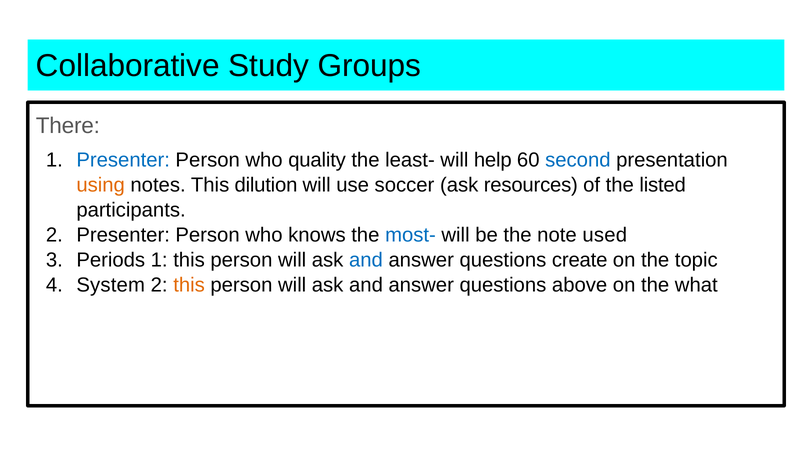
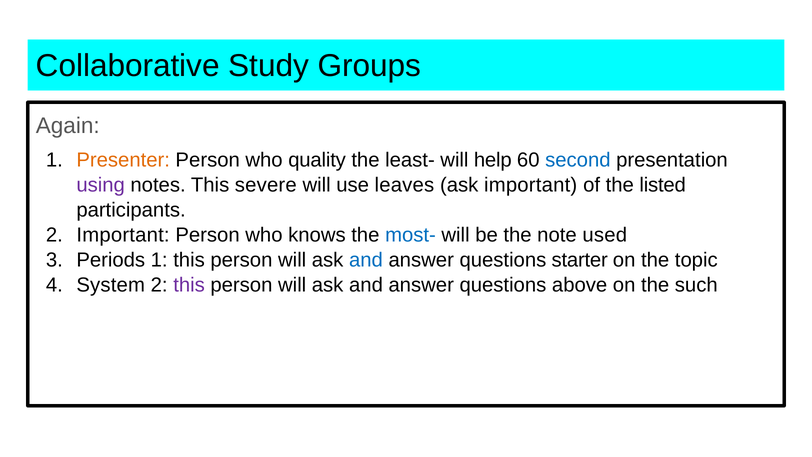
There: There -> Again (68, 126)
Presenter colour: blue -> orange (123, 160)
using colour: orange -> purple (101, 185)
dilution: dilution -> severe (266, 185)
soccer: soccer -> leaves (404, 185)
ask resources: resources -> important (531, 185)
2 Presenter: Presenter -> Important (123, 235)
create: create -> starter (580, 260)
this colour: orange -> purple (189, 285)
what: what -> such (696, 285)
